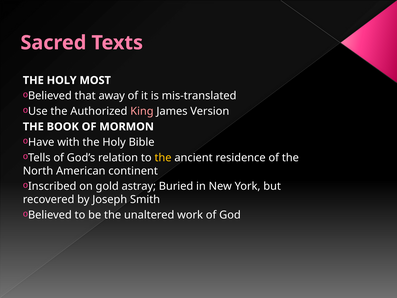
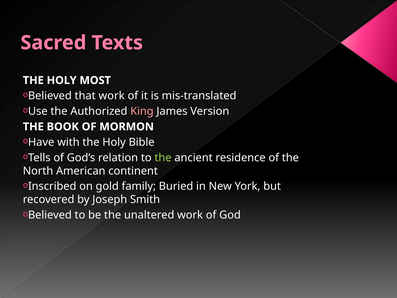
that away: away -> work (112, 96)
the colour: yellow -> light green (163, 157)
astray: astray -> family (139, 186)
